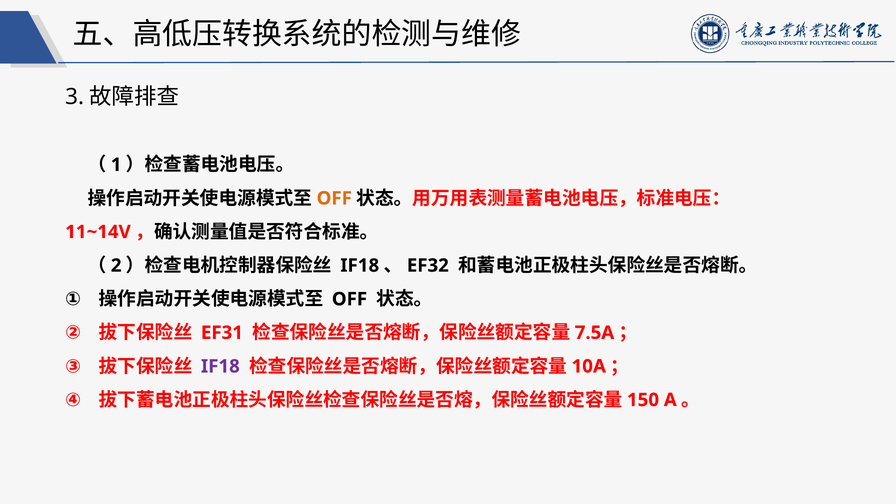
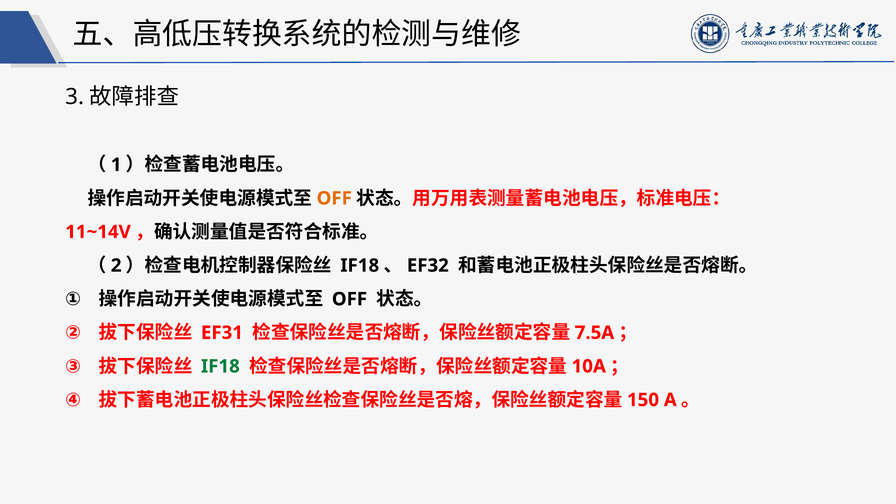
IF18 colour: purple -> green (220, 366)
